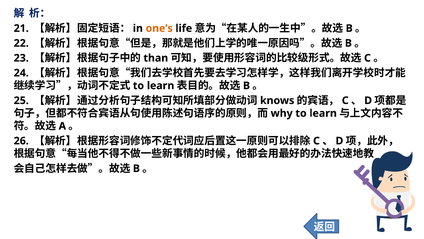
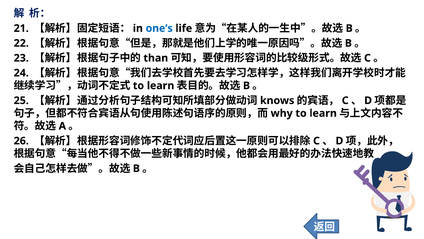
one’s colour: orange -> blue (159, 28)
